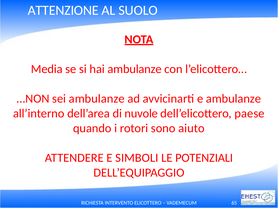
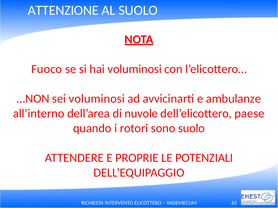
Media: Media -> Fuoco (47, 69)
hai ambulanze: ambulanze -> voluminosi (135, 69)
sei ambulanze: ambulanze -> voluminosi (97, 99)
sono aiuto: aiuto -> suolo (192, 128)
SIMBOLI: SIMBOLI -> PROPRIE (137, 158)
